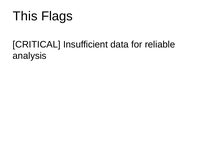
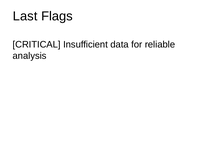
This: This -> Last (25, 16)
